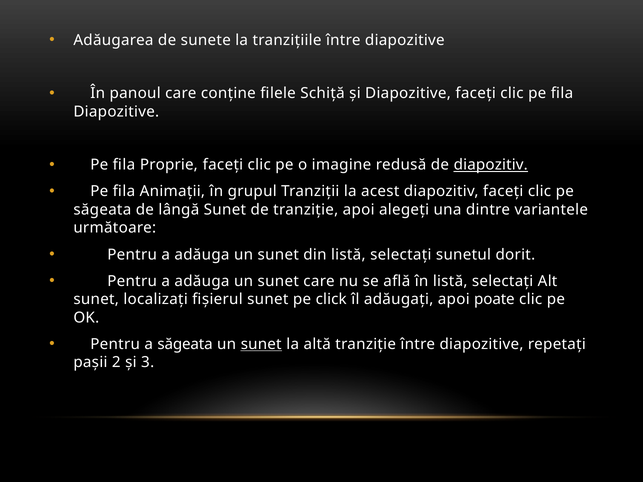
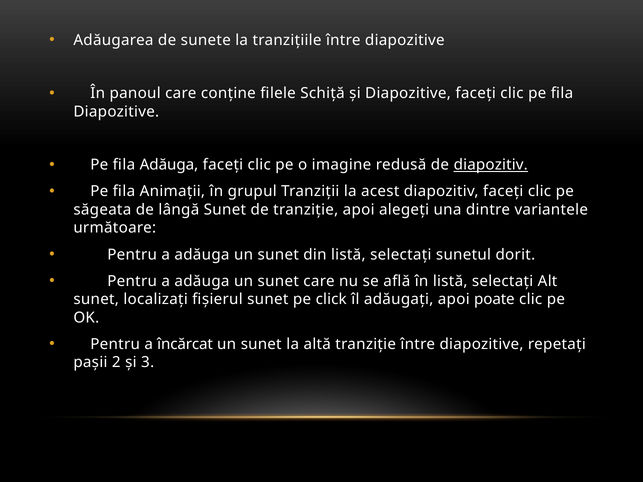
fila Proprie: Proprie -> Adăuga (169, 165)
a săgeata: săgeata -> încărcat (185, 344)
sunet underline: present -> none (261, 344)
